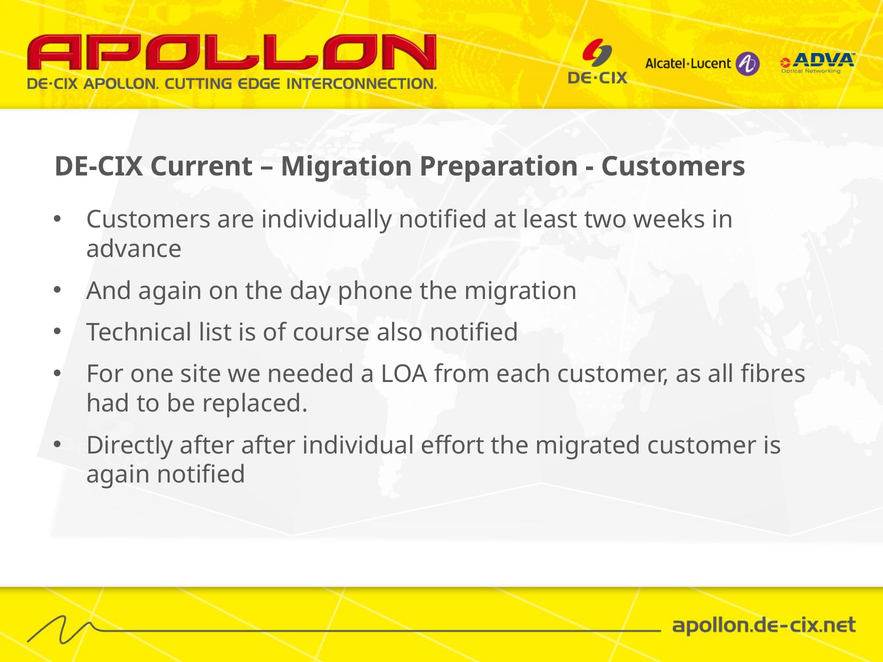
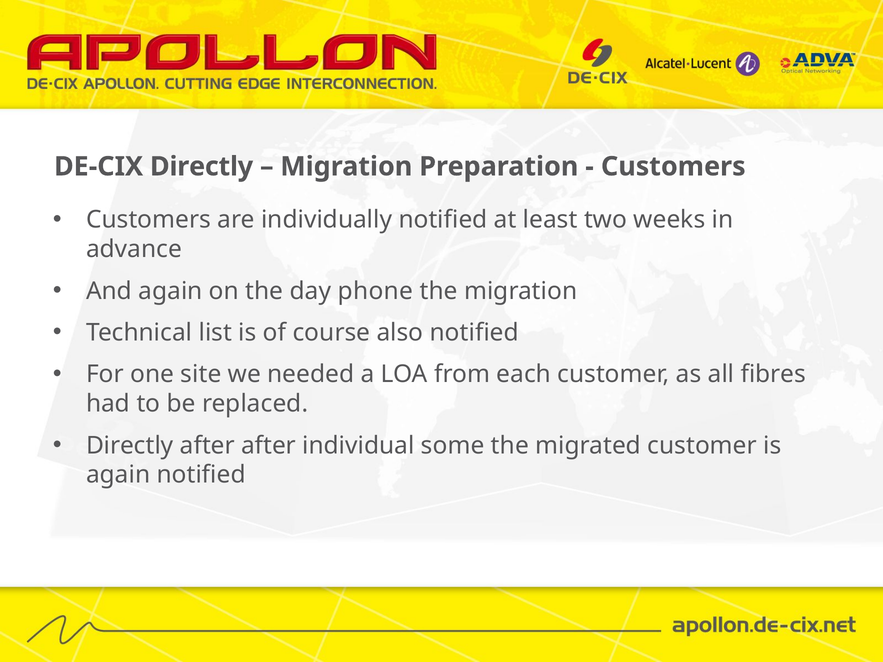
DE-CIX Current: Current -> Directly (202, 167)
effort: effort -> some (453, 446)
